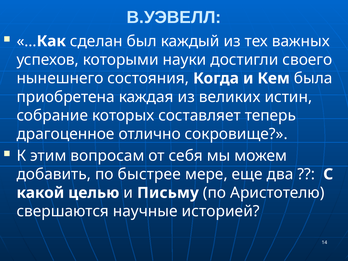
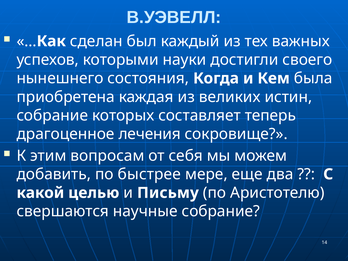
отлично: отлично -> лечения (150, 134)
научные историей: историей -> собрание (221, 211)
